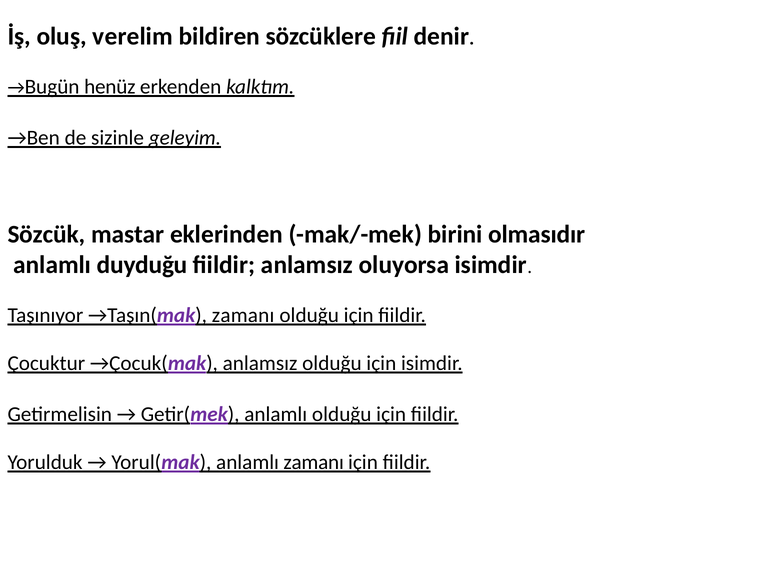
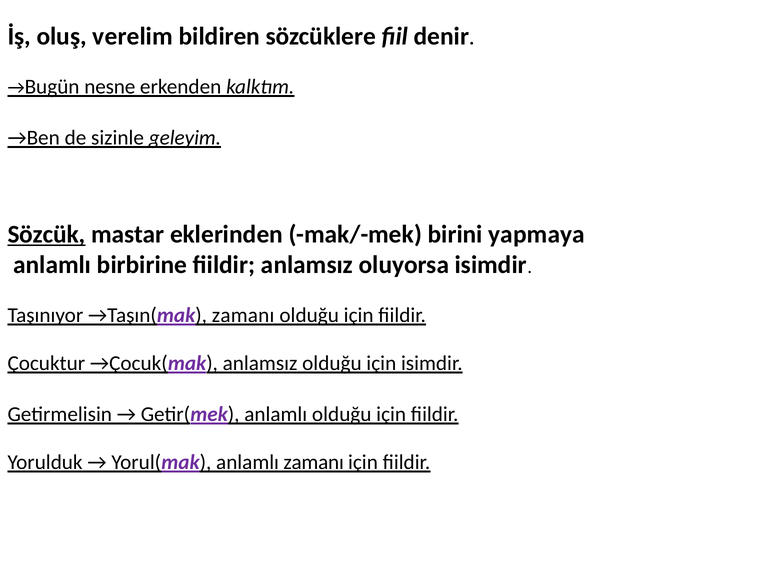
henüz: henüz -> nesne (110, 87)
Sözcük underline: none -> present (46, 235)
olmasıdır: olmasıdır -> yapmaya (537, 235)
duyduğu: duyduğu -> birbirine (142, 265)
